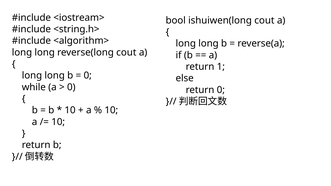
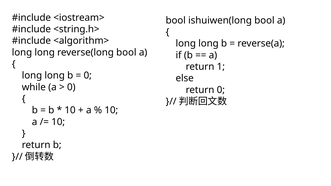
ishuiwen(long cout: cout -> bool (264, 20)
reverse(long cout: cout -> bool (126, 52)
